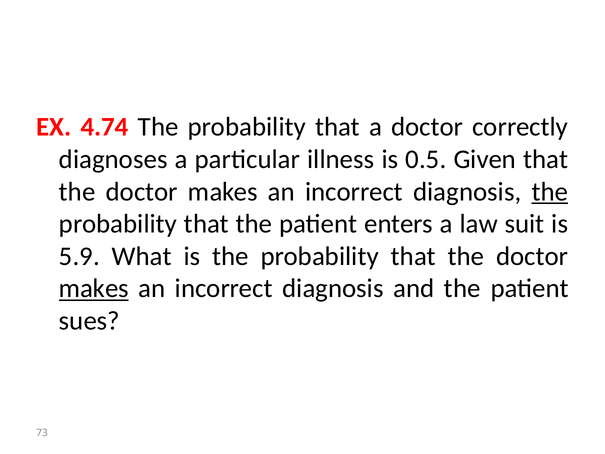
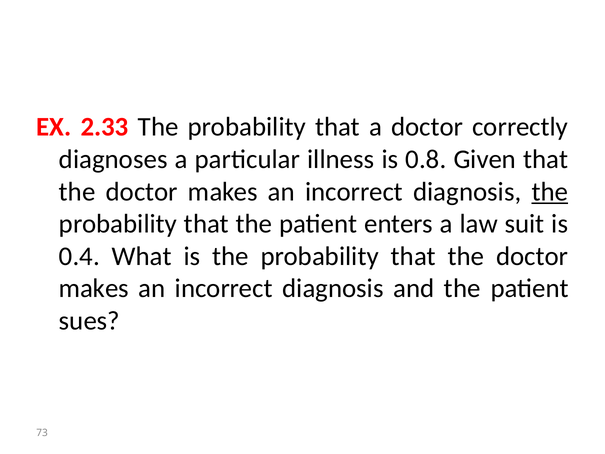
4.74: 4.74 -> 2.33 (105, 127)
0.5: 0.5 -> 0.8 (426, 159)
5.9: 5.9 -> 0.4 (79, 256)
makes underline: present -> none (94, 288)
